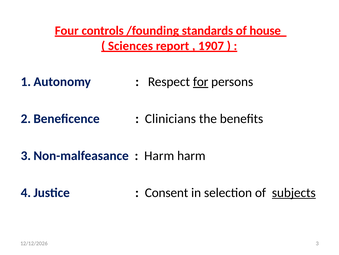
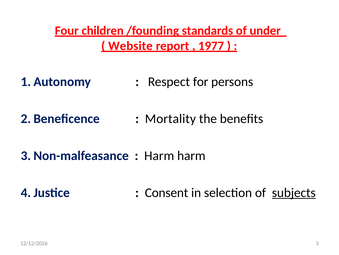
controls: controls -> children (103, 31)
house: house -> under (265, 31)
Sciences: Sciences -> Website (130, 46)
1907: 1907 -> 1977 (211, 46)
for underline: present -> none (201, 82)
Clinicians: Clinicians -> Mortality (170, 118)
